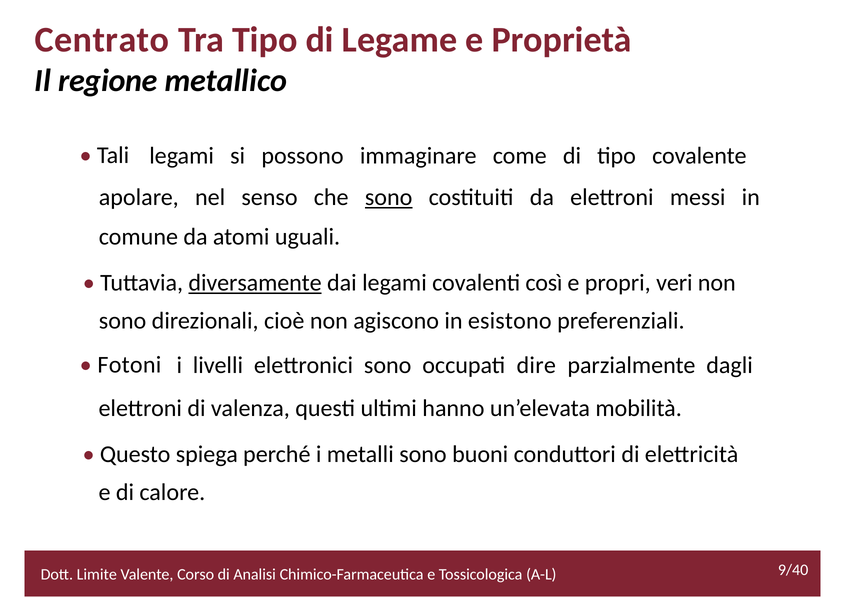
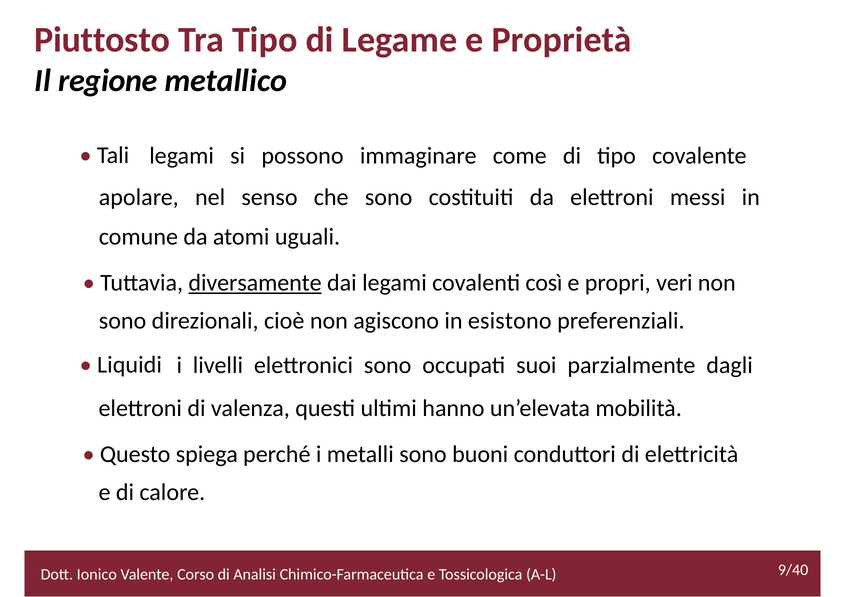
Centrato: Centrato -> Piuttosto (102, 40)
sono underline: present -> none (389, 198)
Fotoni: Fotoni -> Liquidi (129, 365)
dire: dire -> suoi (536, 366)
Limite: Limite -> Ionico (97, 575)
